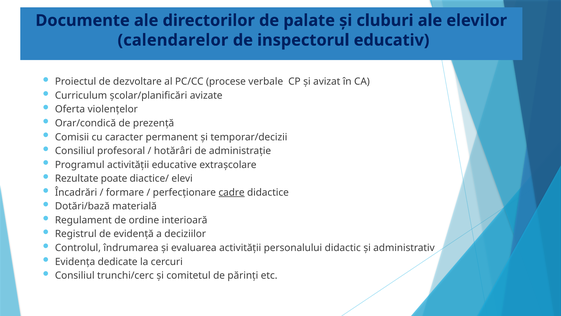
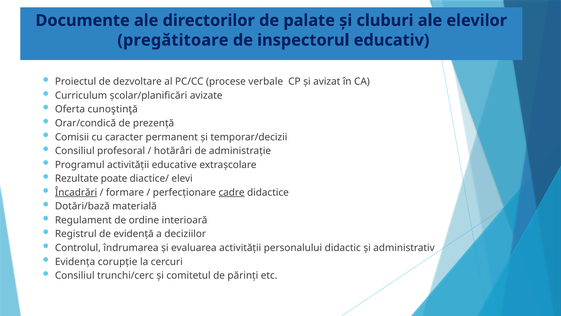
calendarelor: calendarelor -> pregătitoare (173, 40)
violențelor: violențelor -> cunoştinţă (113, 109)
Încadrări underline: none -> present (76, 192)
dedicate: dedicate -> corupție (118, 261)
